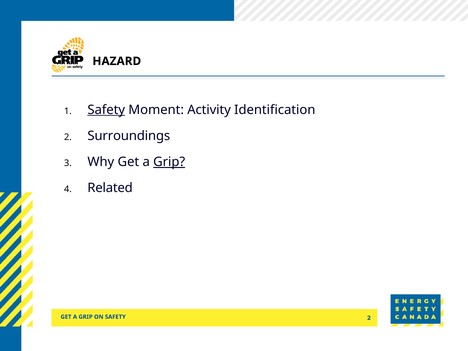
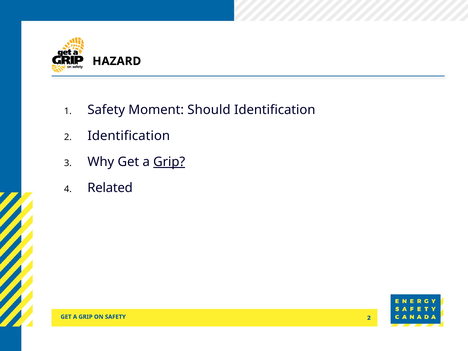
Safety underline: present -> none (106, 110)
Activity: Activity -> Should (209, 110)
2 Surroundings: Surroundings -> Identification (129, 136)
